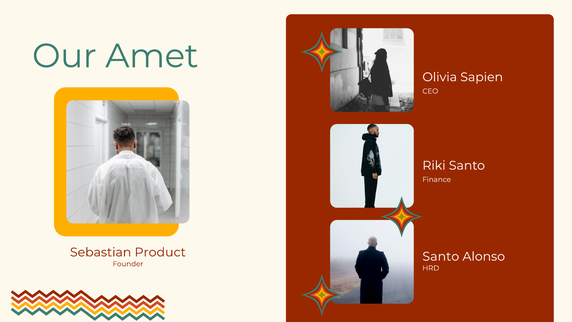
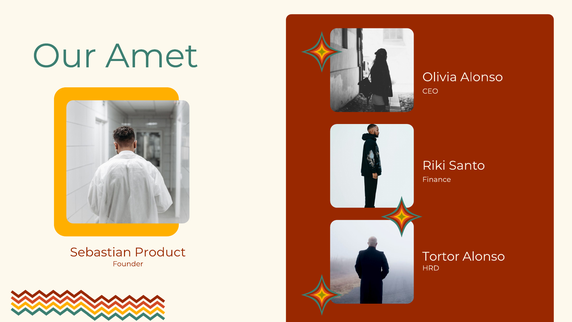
Olivia Sapien: Sapien -> Alonso (482, 77)
Santo: Santo -> Tortor (441, 256)
